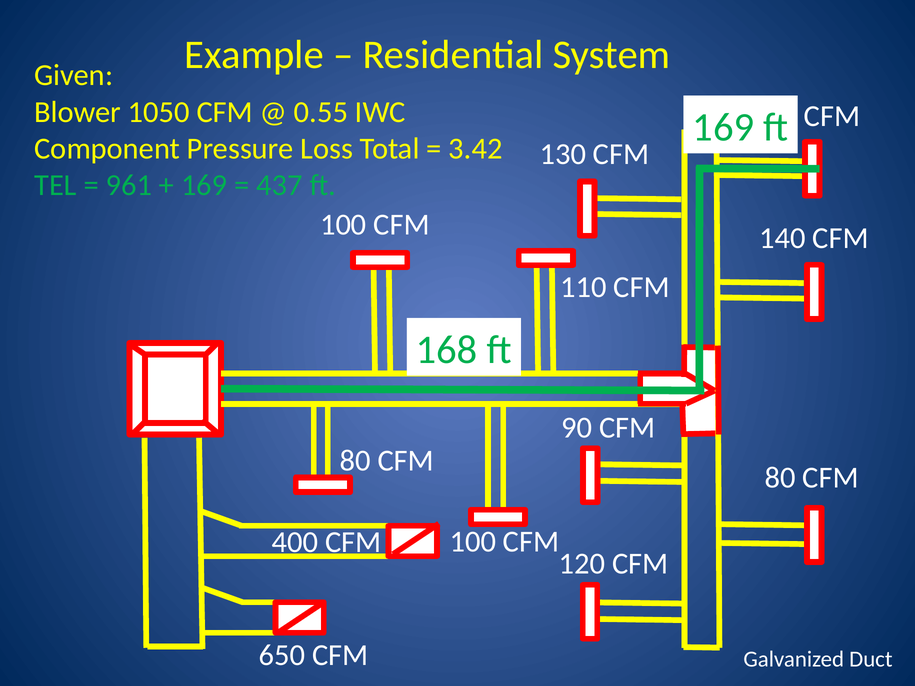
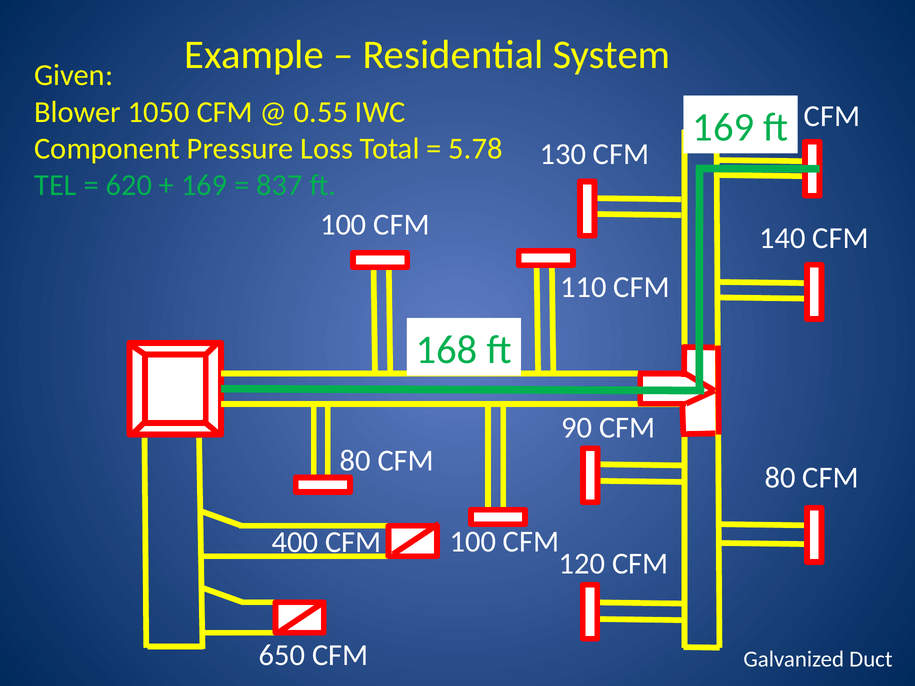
3.42: 3.42 -> 5.78 (475, 149)
961: 961 -> 620 (129, 185)
437: 437 -> 837 (280, 185)
